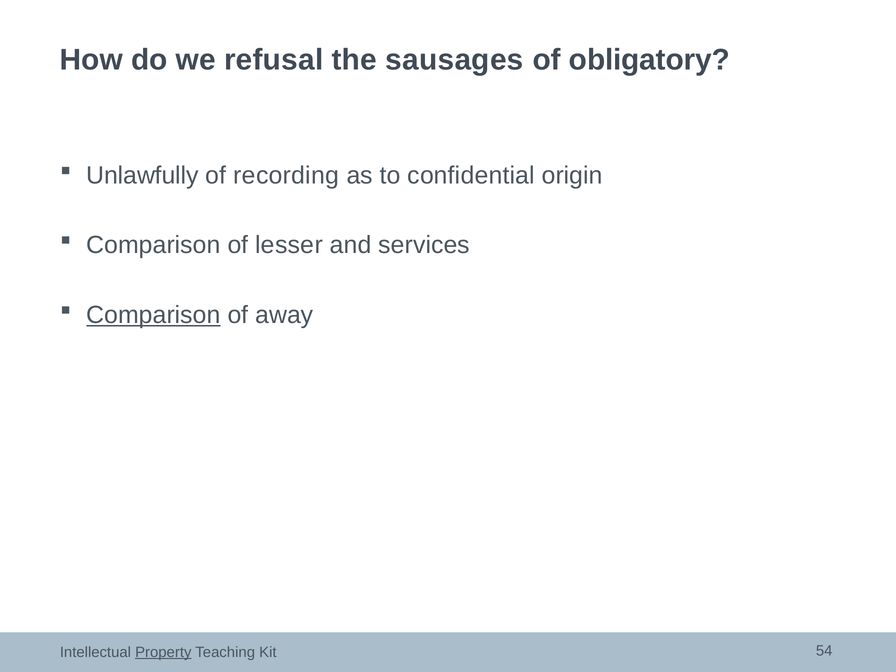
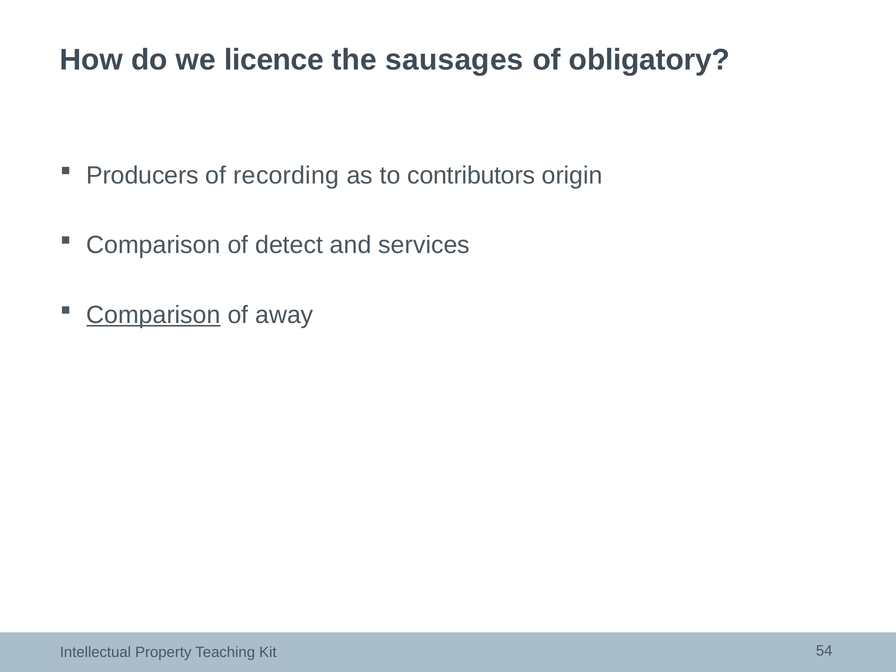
refusal: refusal -> licence (274, 60)
Unlawfully: Unlawfully -> Producers (143, 175)
confidential: confidential -> contributors (471, 175)
lesser: lesser -> detect (289, 245)
Property underline: present -> none (163, 652)
